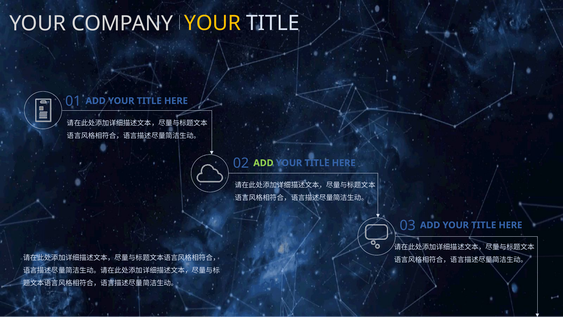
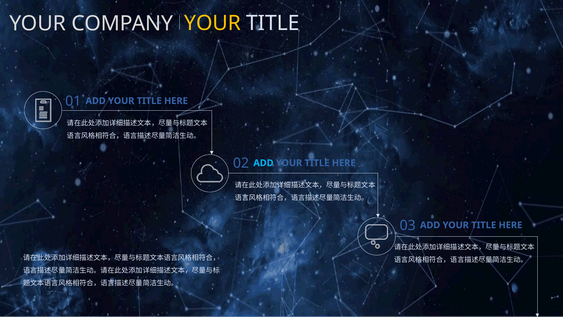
ADD colour: light green -> light blue (263, 163)
